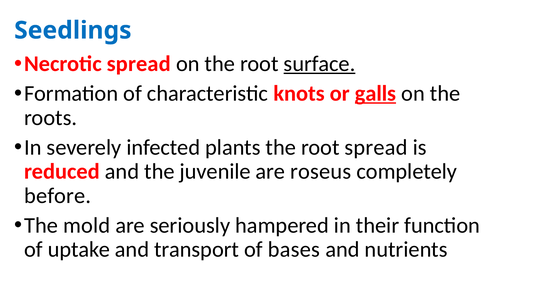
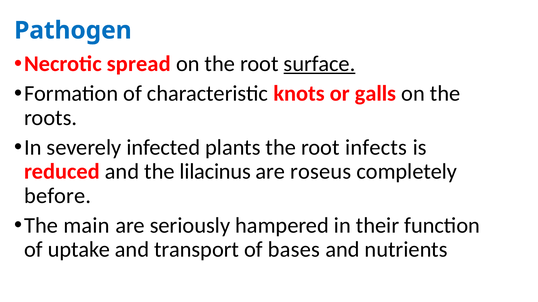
Seedlings: Seedlings -> Pathogen (73, 30)
galls underline: present -> none (375, 94)
root spread: spread -> infects (376, 148)
juvenile: juvenile -> lilacinus (215, 172)
mold: mold -> main (87, 226)
